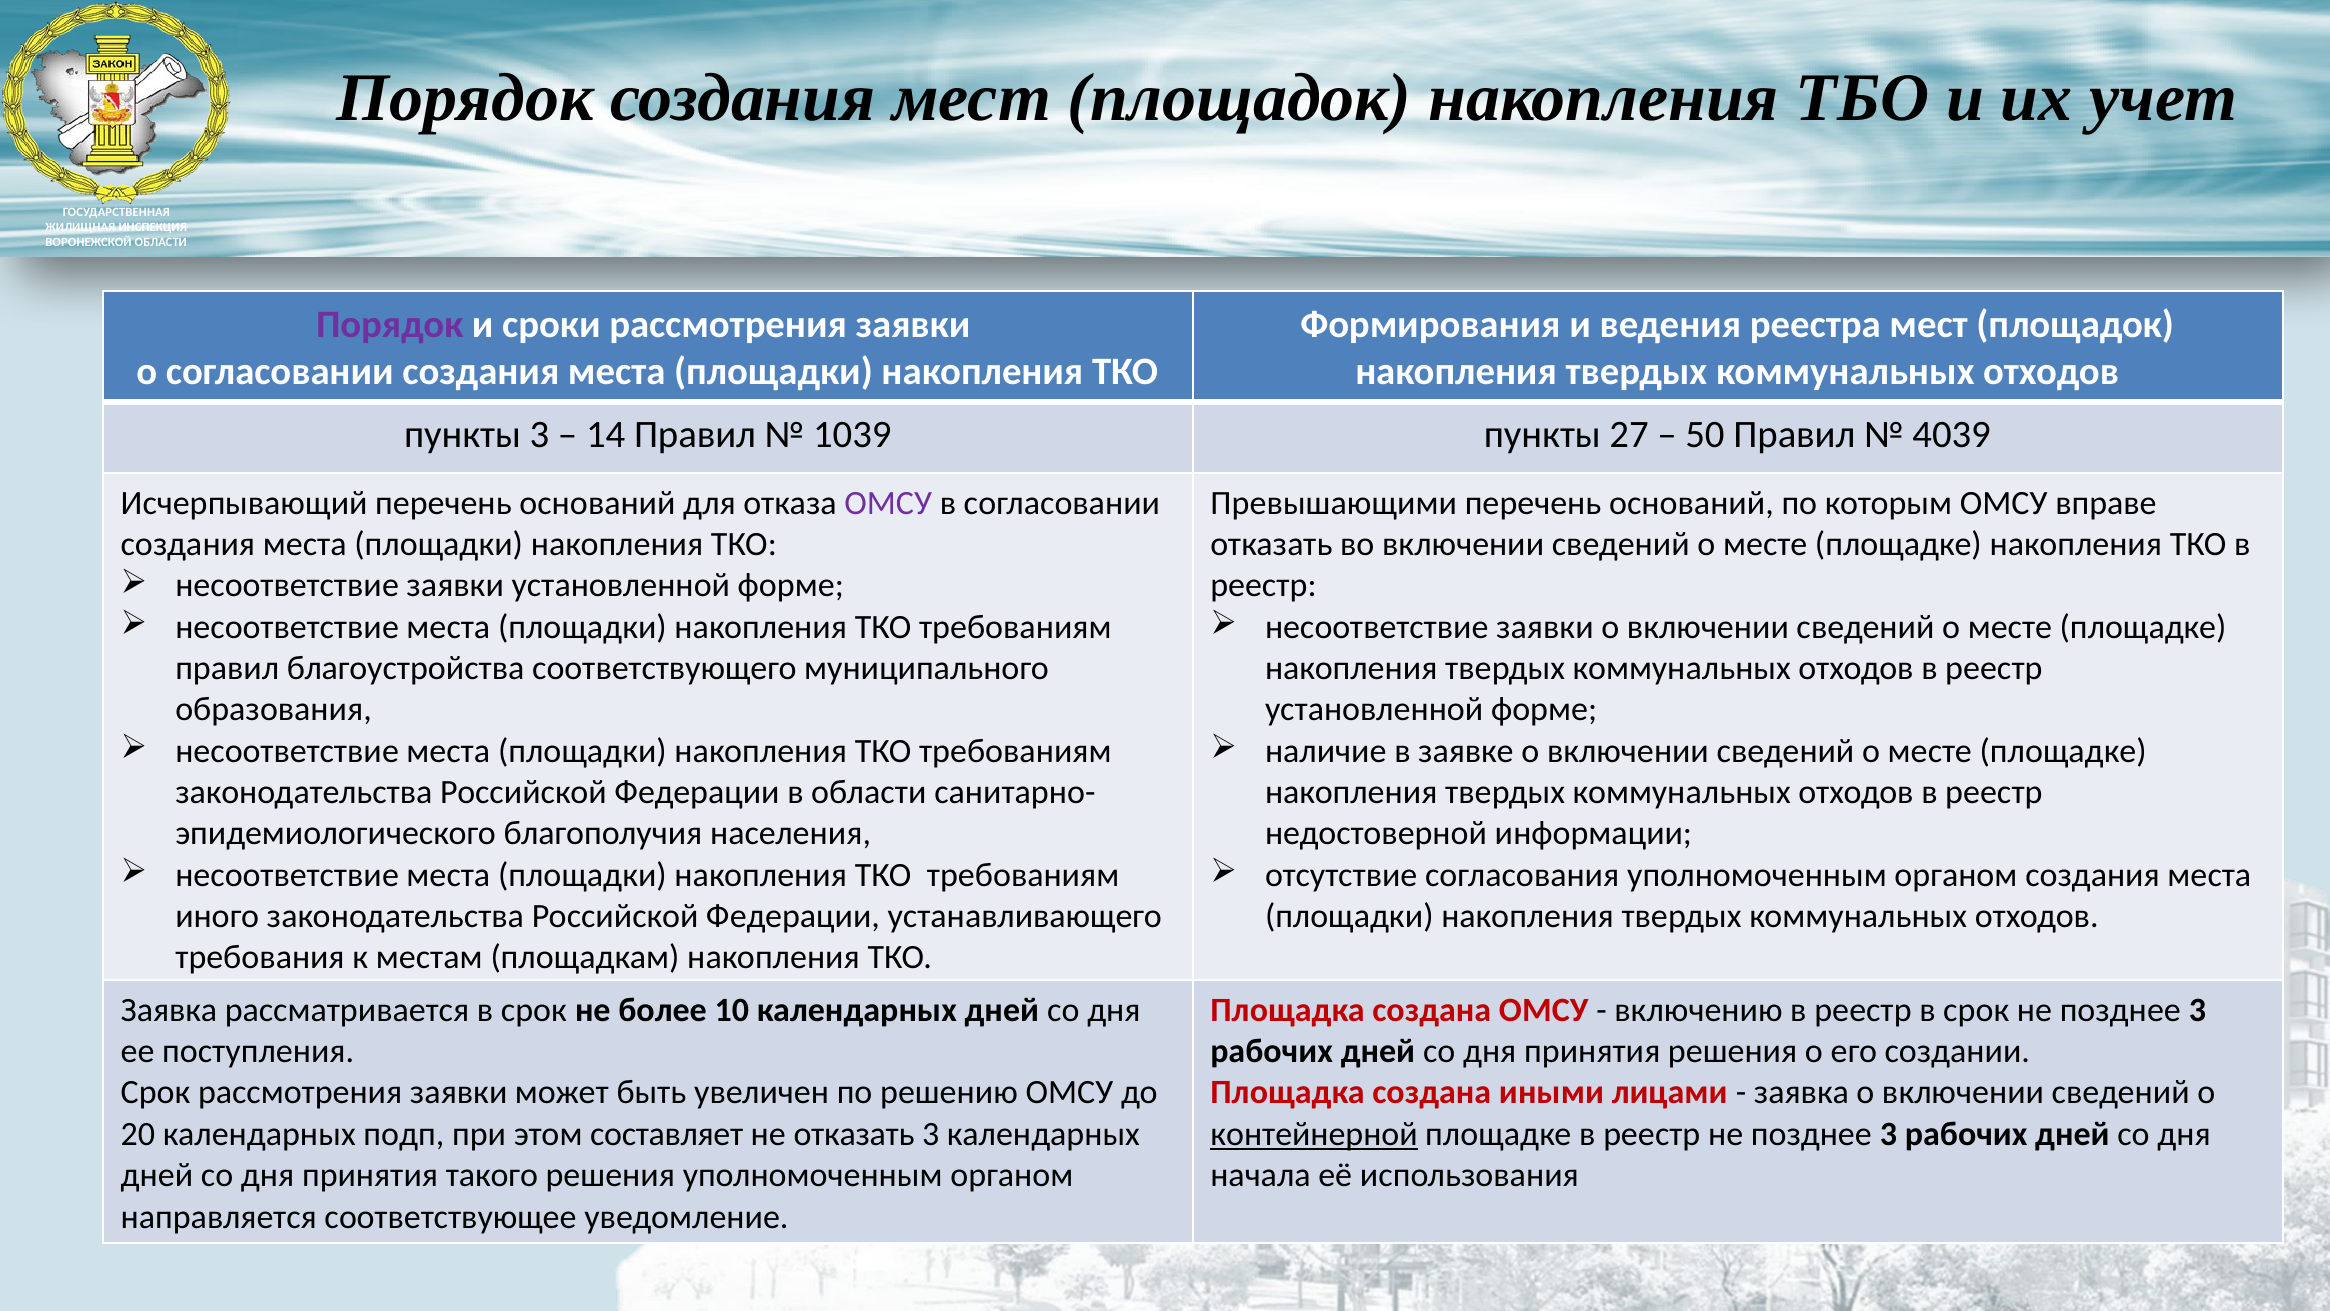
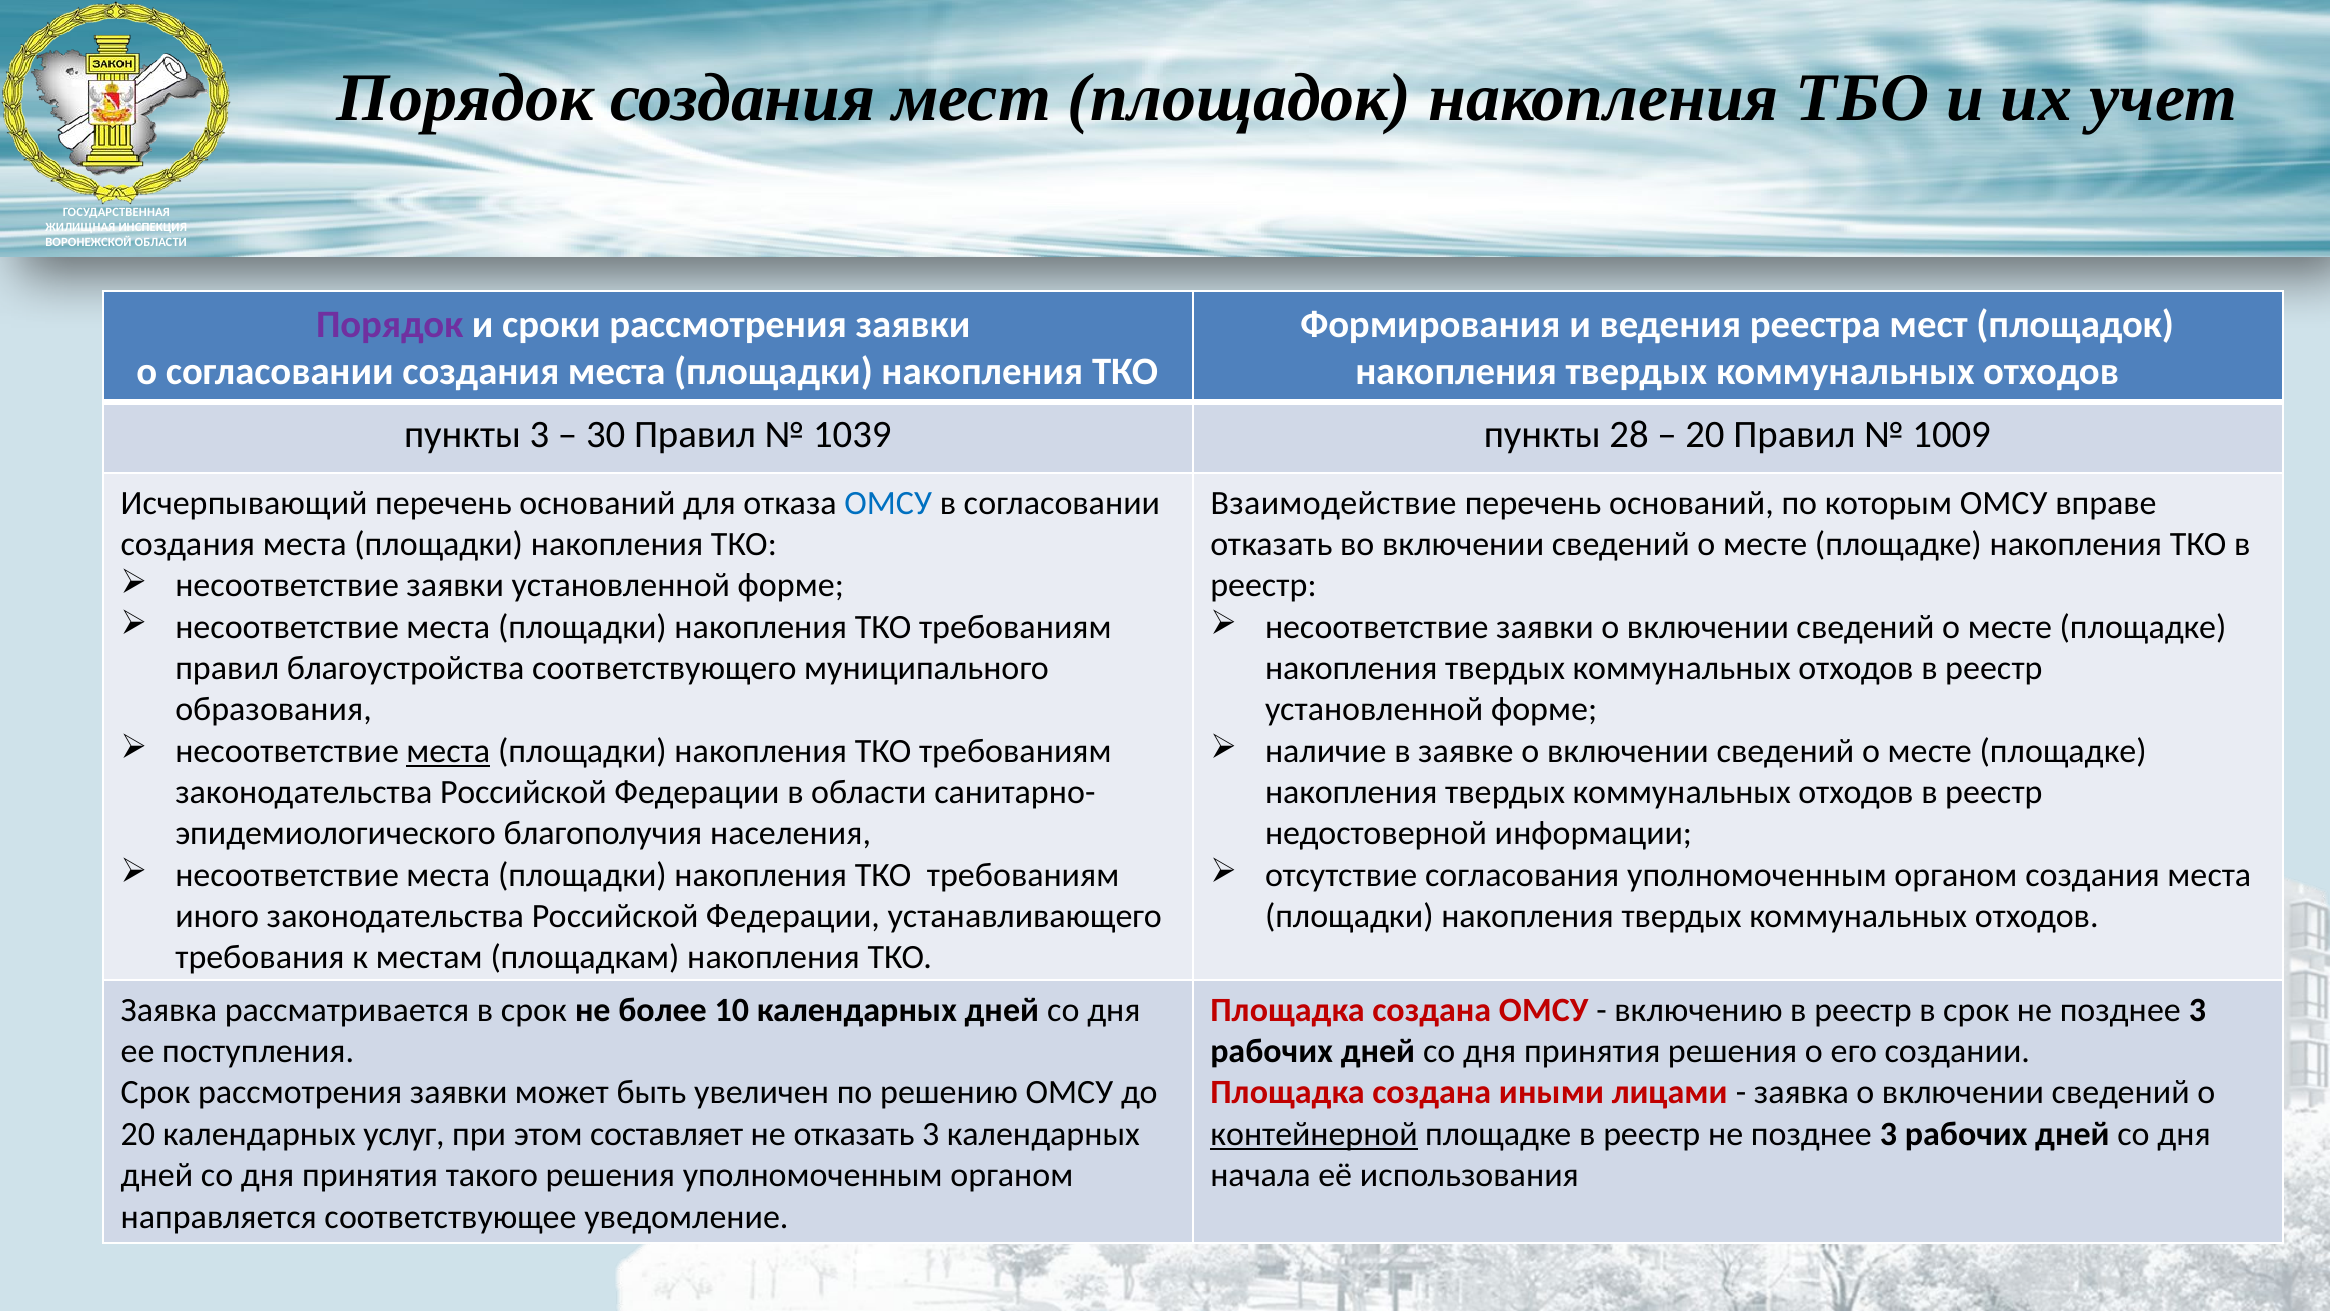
14: 14 -> 30 (606, 435)
27: 27 -> 28 (1629, 435)
50: 50 -> 20 (1705, 435)
4039: 4039 -> 1009 (1952, 435)
ОМСУ colour: purple -> blue (888, 503)
Превышающими: Превышающими -> Взаимодействие (1334, 503)
места underline: none -> present (448, 751)
подп: подп -> услуг (404, 1134)
